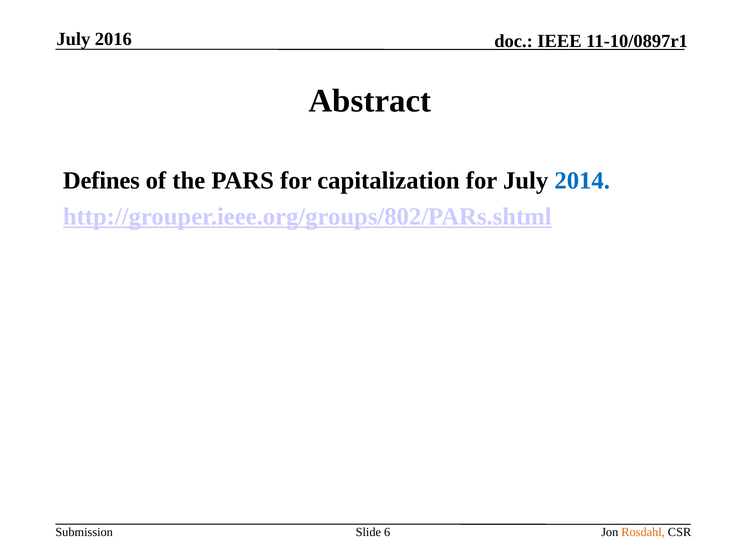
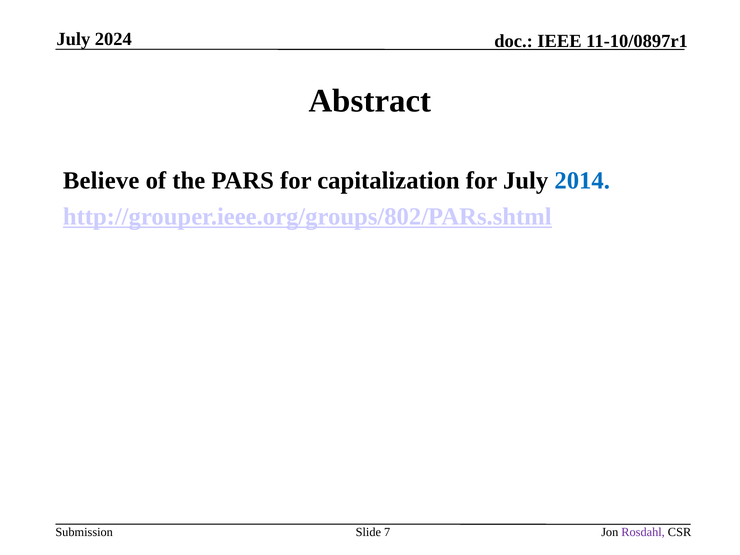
2016: 2016 -> 2024 (113, 39)
Defines: Defines -> Believe (101, 181)
6: 6 -> 7 (387, 532)
Rosdahl colour: orange -> purple (643, 532)
